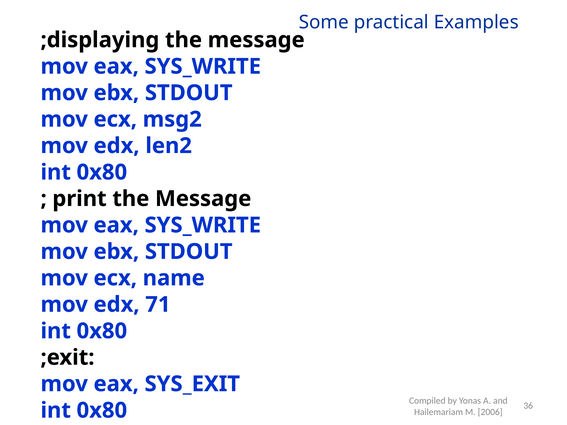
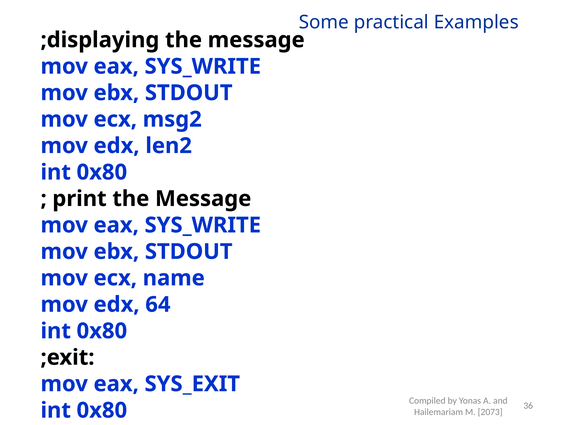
71: 71 -> 64 (158, 305)
2006: 2006 -> 2073 (490, 412)
